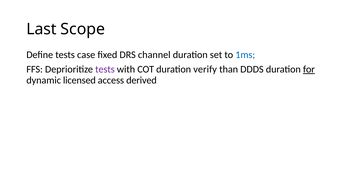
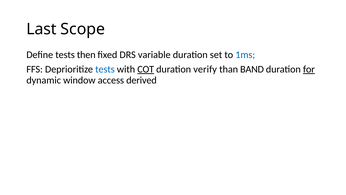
case: case -> then (86, 55)
channel: channel -> variable (154, 55)
tests colour: purple -> blue (105, 69)
COT underline: none -> present (146, 69)
DDDS: DDDS -> BAND (252, 69)
licensed: licensed -> window (79, 80)
